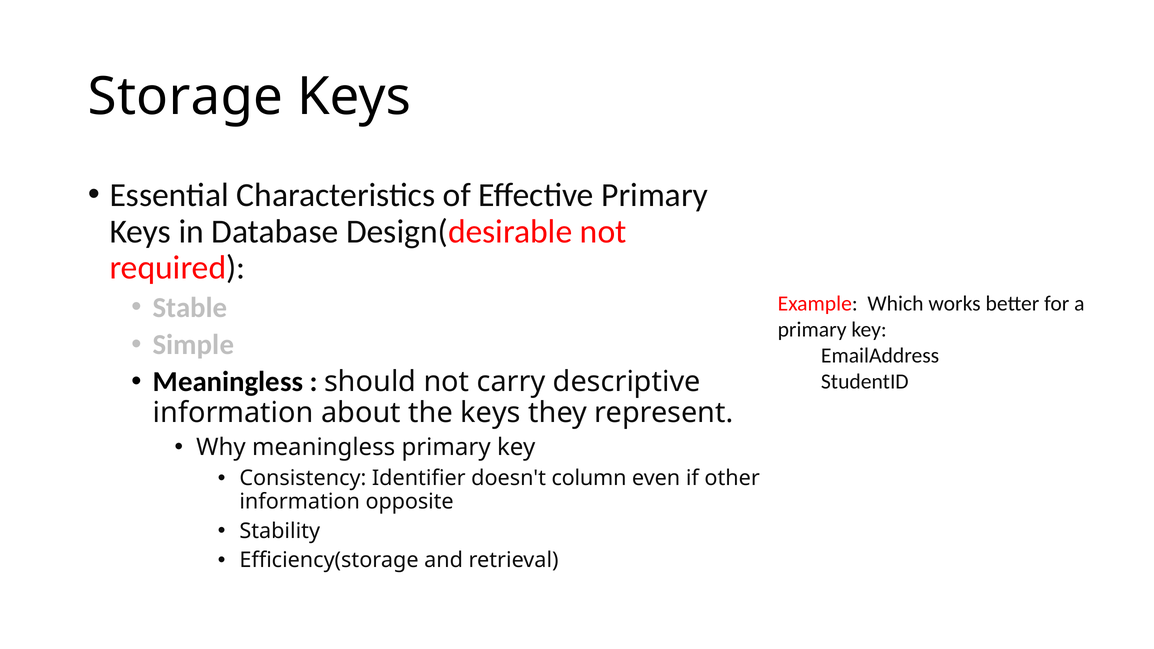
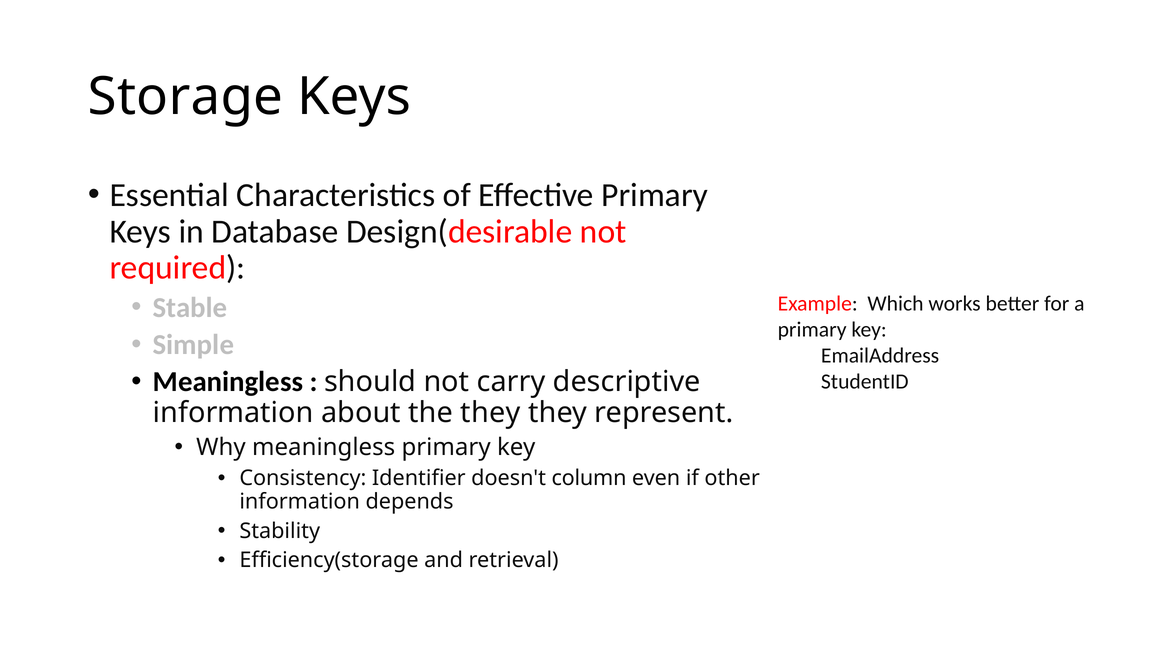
the keys: keys -> they (490, 413)
opposite: opposite -> depends (410, 502)
